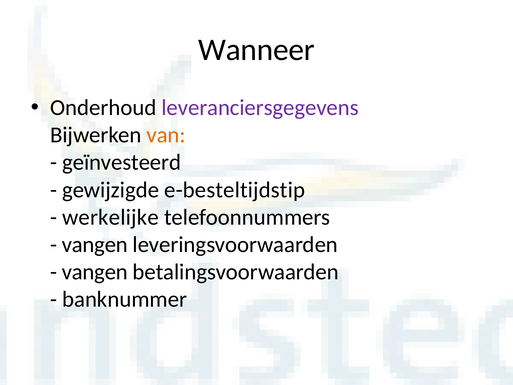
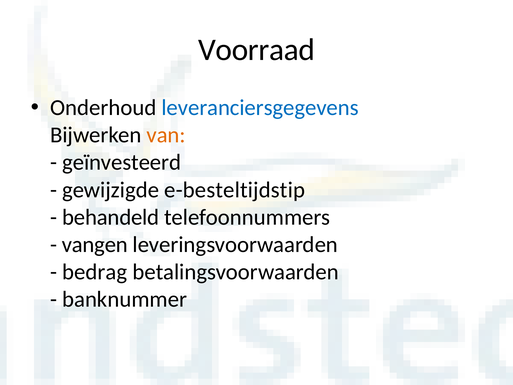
Wanneer: Wanneer -> Voorraad (257, 50)
leveranciersgegevens colour: purple -> blue (260, 108)
werkelijke: werkelijke -> behandeld (111, 217)
vangen: vangen -> bedrag (95, 272)
